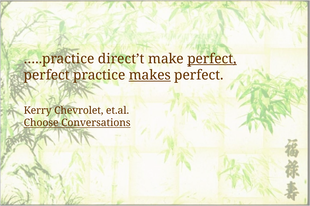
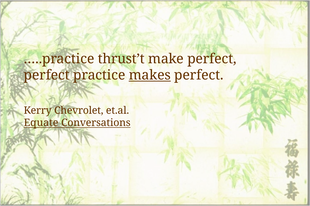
direct’t: direct’t -> thrust’t (121, 59)
perfect underline: present -> none (212, 59)
Choose: Choose -> Equate (41, 123)
